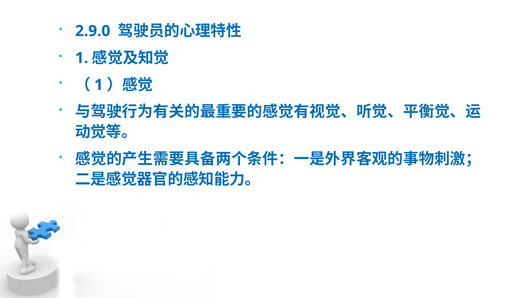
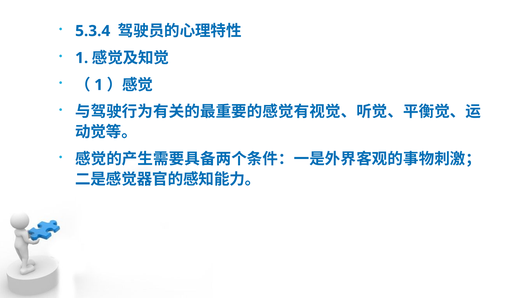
2.9.0: 2.9.0 -> 5.3.4 (93, 31)
